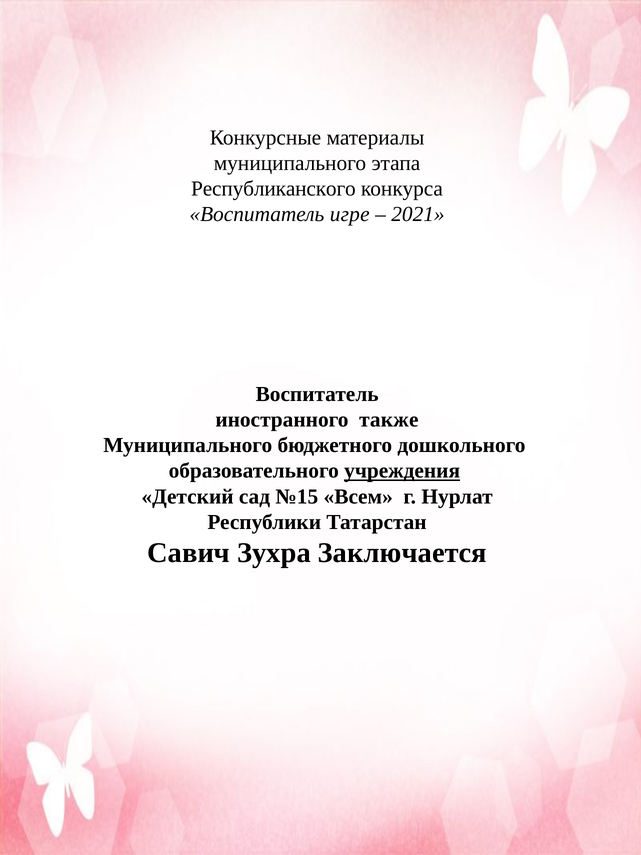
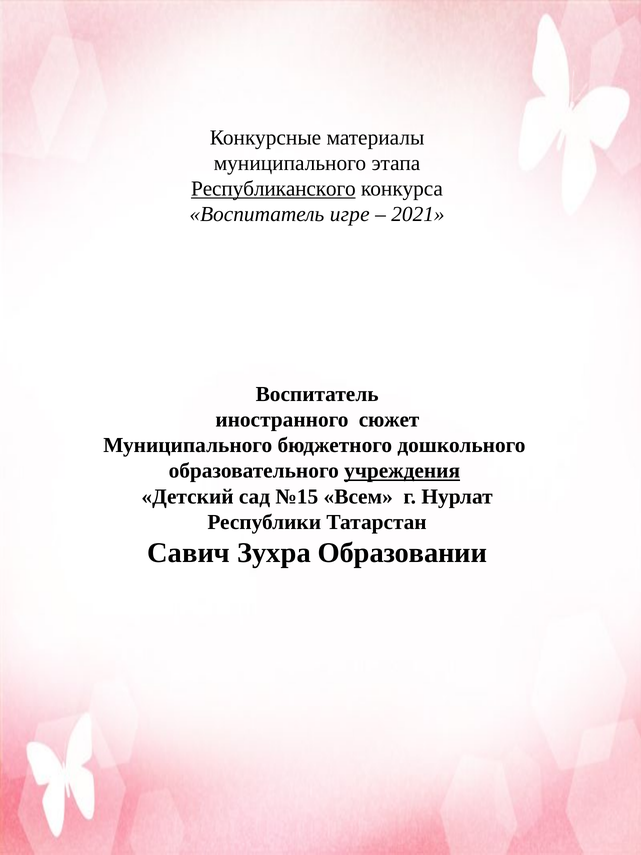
Республиканского underline: none -> present (273, 189)
также: также -> сюжет (389, 419)
Заключается: Заключается -> Образовании (402, 552)
